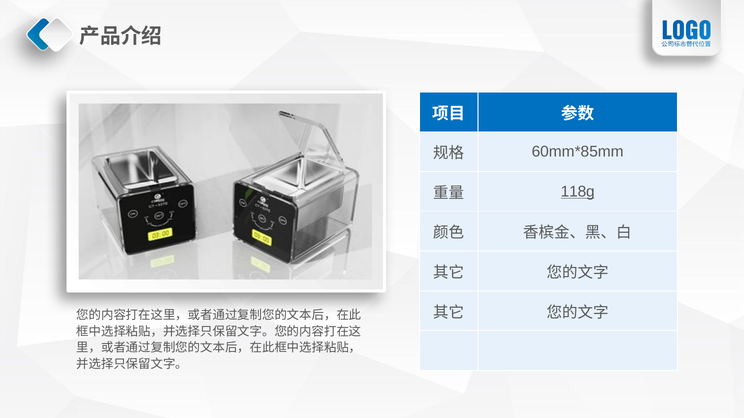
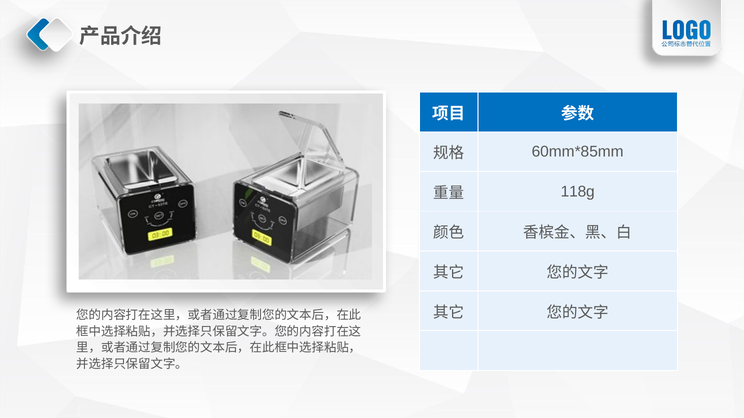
118g underline: present -> none (578, 192)
